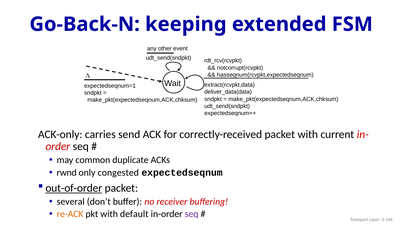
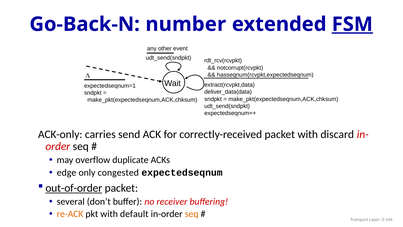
keeping: keeping -> number (186, 24)
FSM underline: none -> present (352, 24)
current: current -> discard (337, 134)
common: common -> overflow (93, 160)
rwnd: rwnd -> edge (67, 172)
seq colour: purple -> orange (192, 214)
